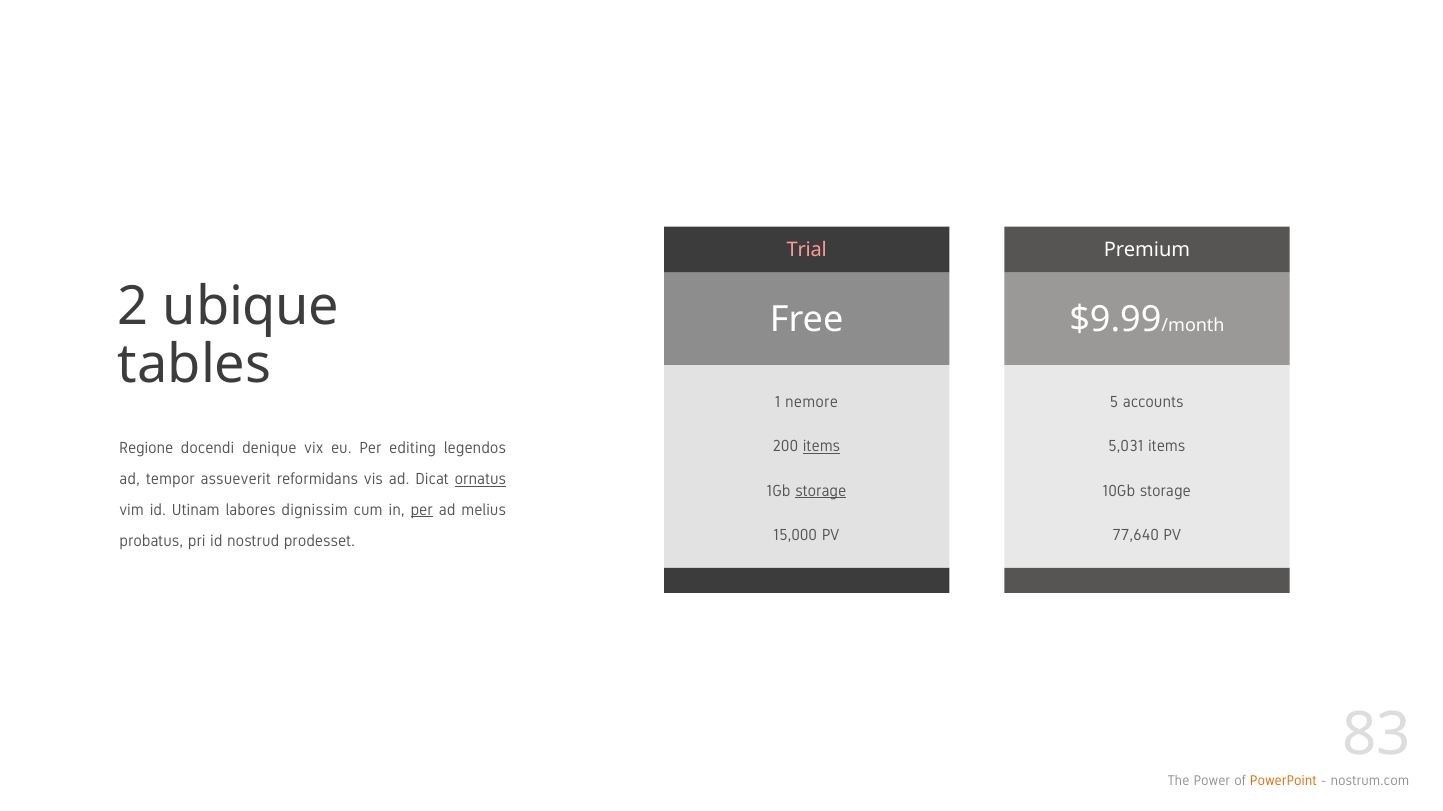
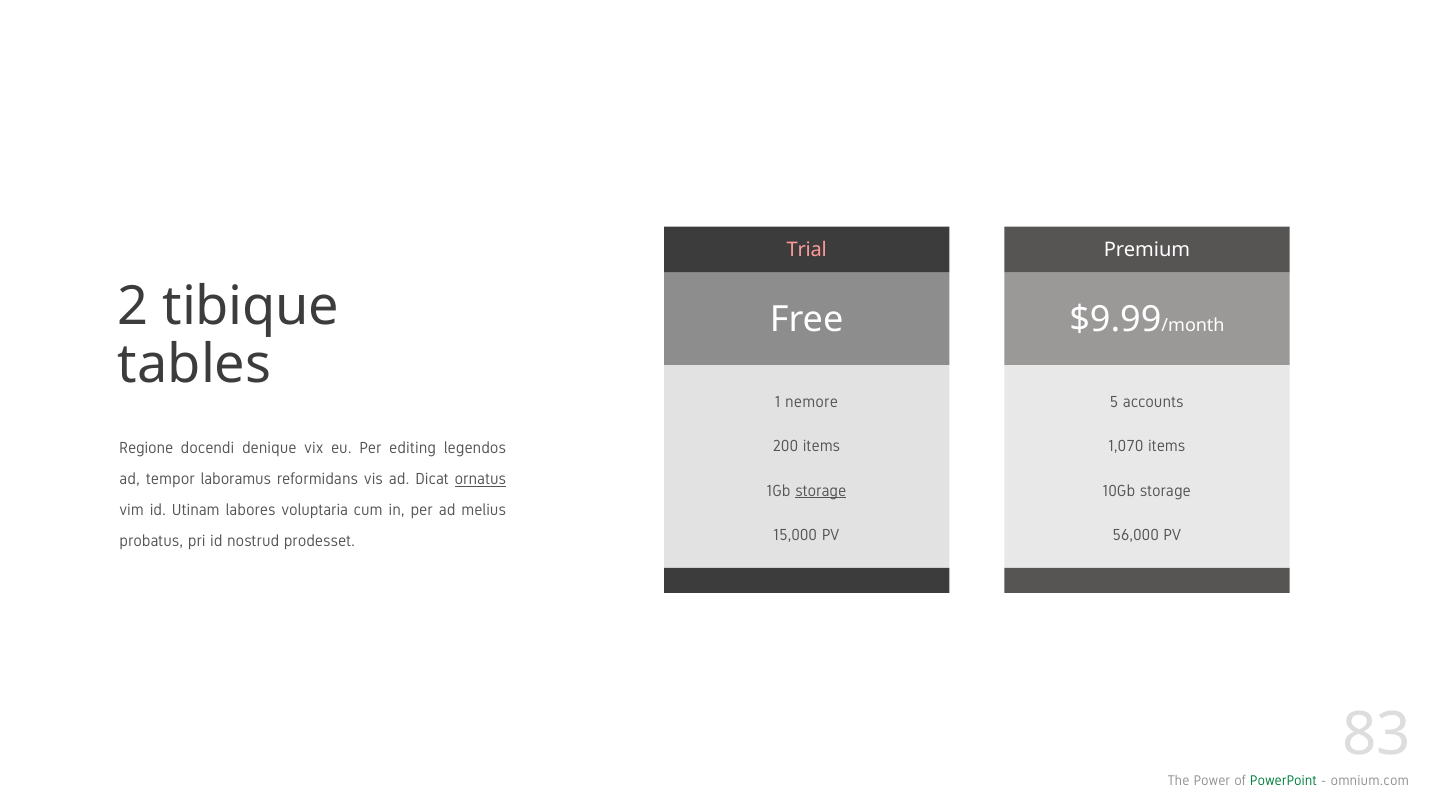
ubique: ubique -> tibique (251, 307)
items underline: present -> none (822, 447)
5,031: 5,031 -> 1,070 (1126, 447)
assueverit: assueverit -> laboramus (236, 480)
dignissim: dignissim -> voluptaria (315, 510)
per underline: present -> none (422, 510)
77,640: 77,640 -> 56,000 (1136, 536)
PowerPoint colour: orange -> green (1283, 781)
nostrum.com: nostrum.com -> omnium.com (1370, 781)
